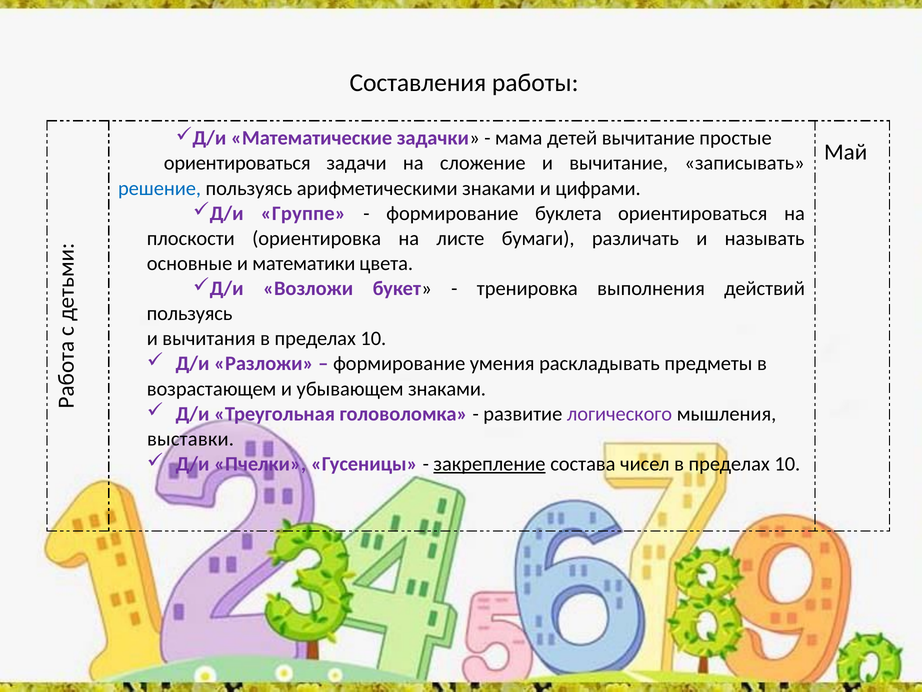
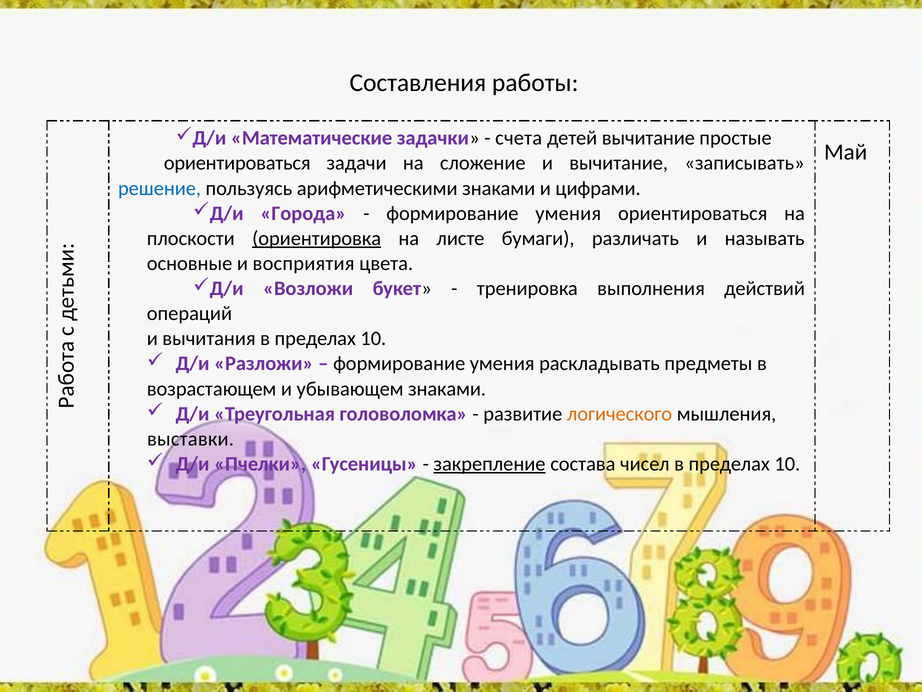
мама: мама -> счета (519, 138)
Группе: Группе -> Города (303, 213)
буклета: буклета -> умения (568, 213)
ориентировка underline: none -> present (317, 238)
математики: математики -> восприятия (304, 263)
пользуясь: пользуясь -> операций (189, 313)
логического colour: purple -> orange (620, 414)
